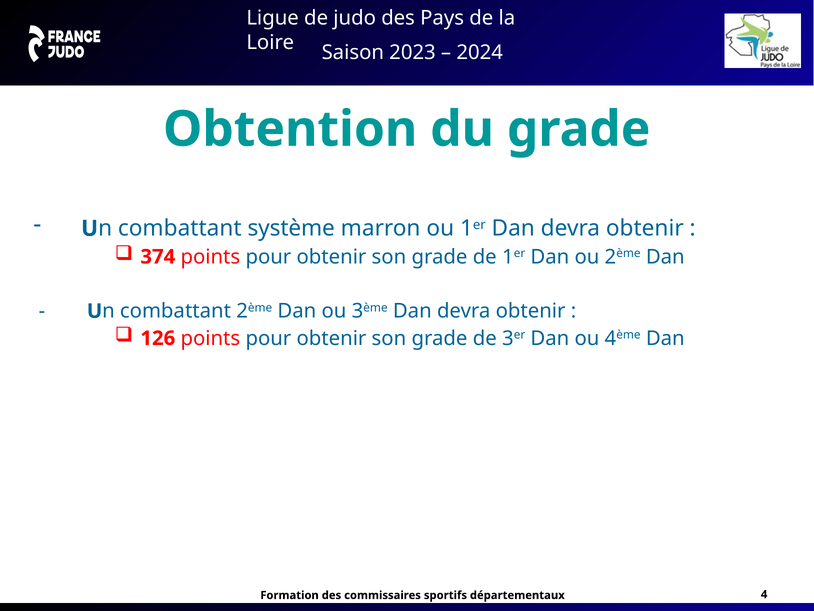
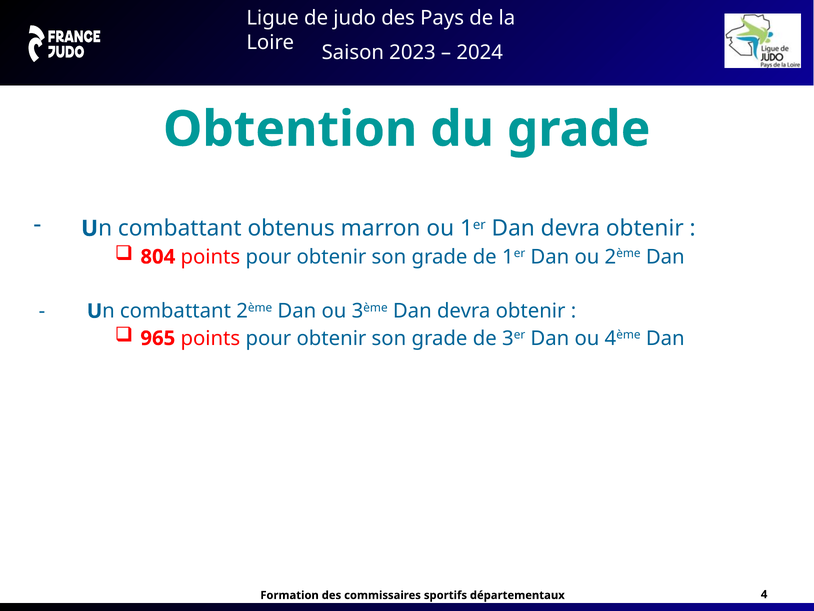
système: système -> obtenus (291, 228)
374: 374 -> 804 (158, 257)
126: 126 -> 965 (158, 338)
